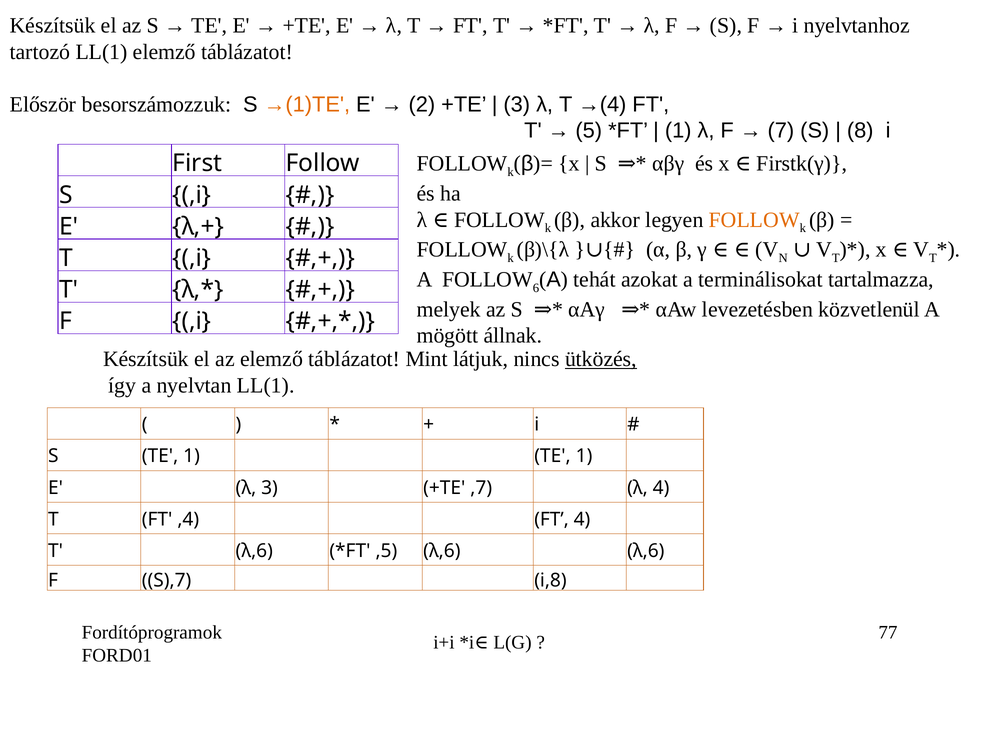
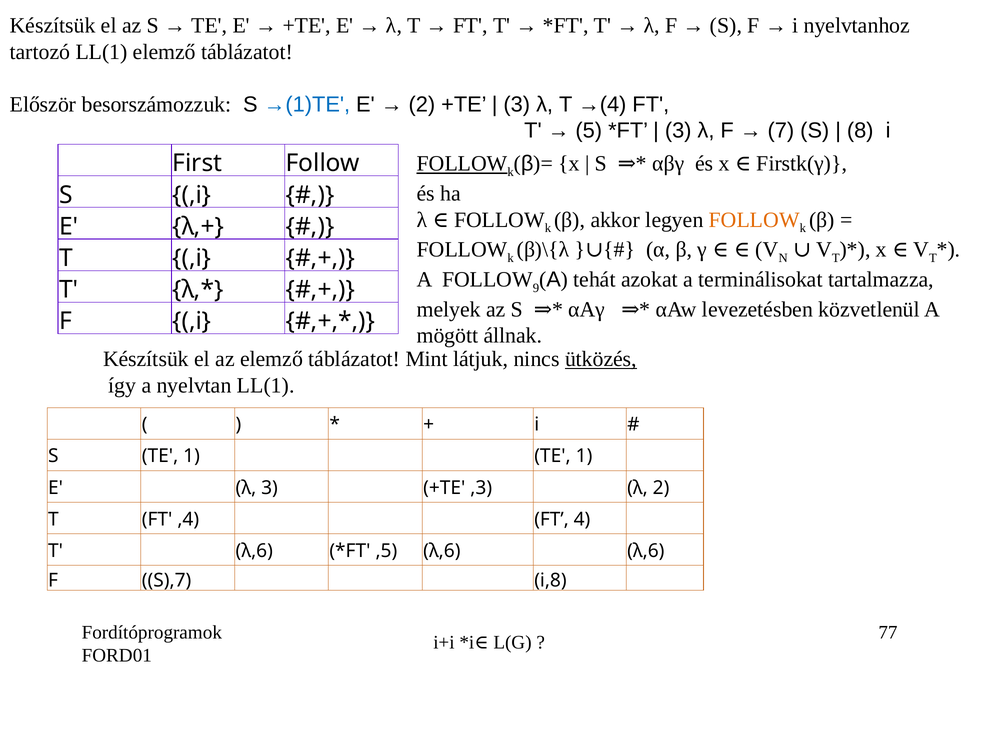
→(1)TE colour: orange -> blue (307, 104)
1: 1 -> 3 (678, 131)
FOLLOW underline: none -> present (462, 164)
6: 6 -> 9 (536, 288)
,7: ,7 -> ,3 (481, 487)
λ 4: 4 -> 2 (661, 487)
